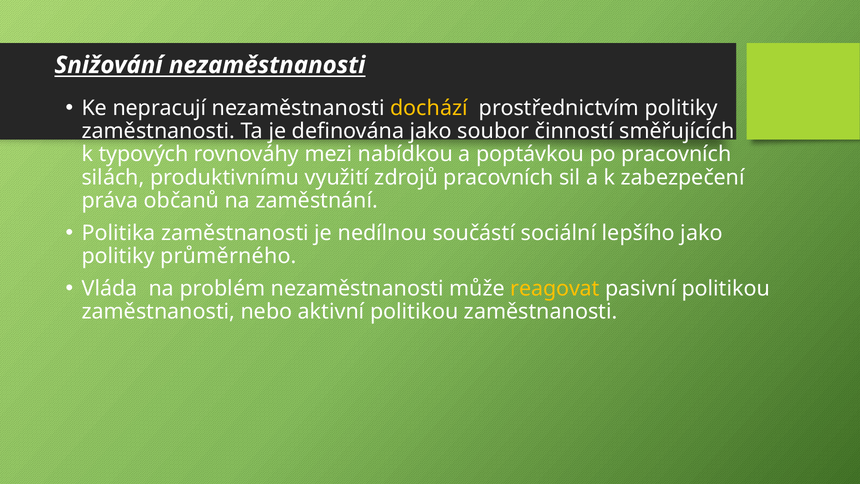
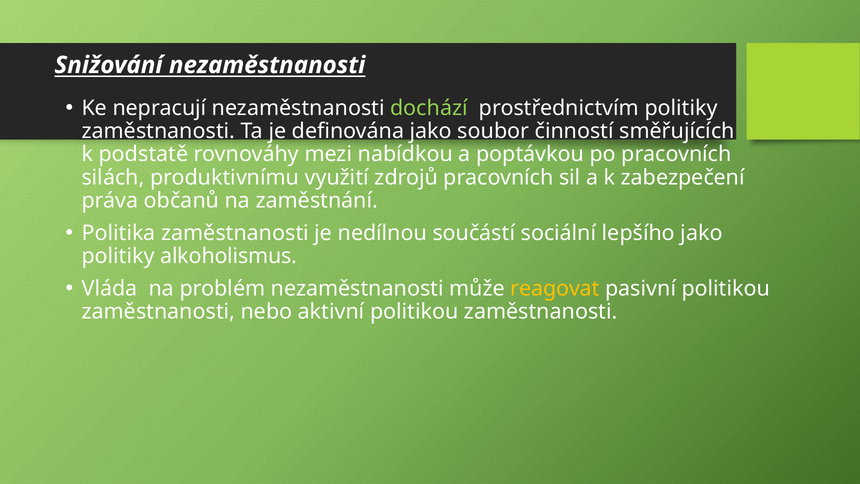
dochází colour: yellow -> light green (429, 108)
typových: typových -> podstatě (144, 154)
průměrného: průměrného -> alkoholismus (229, 256)
